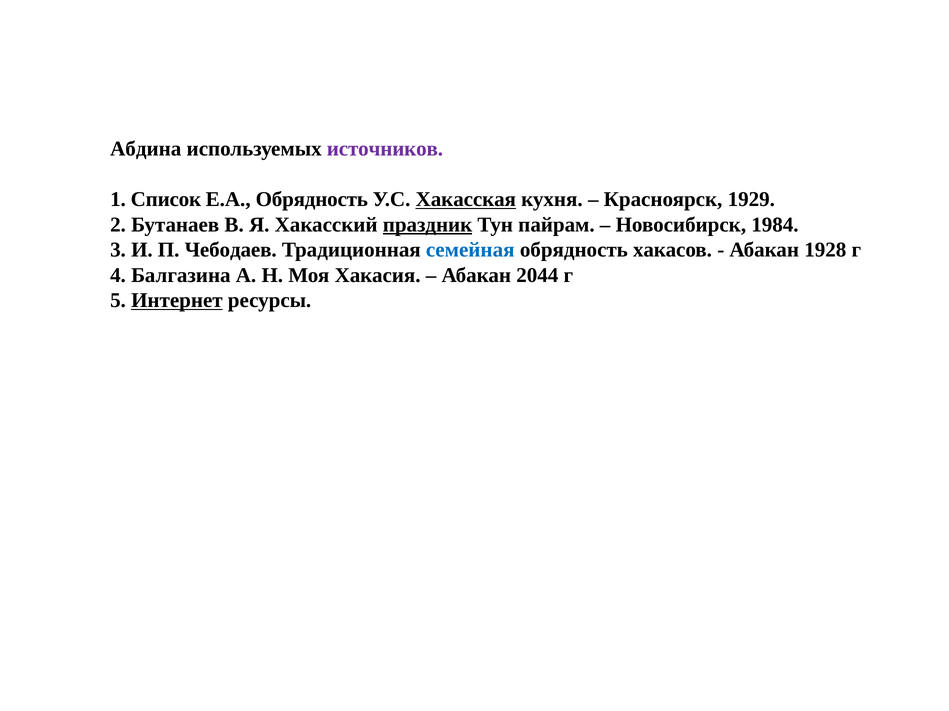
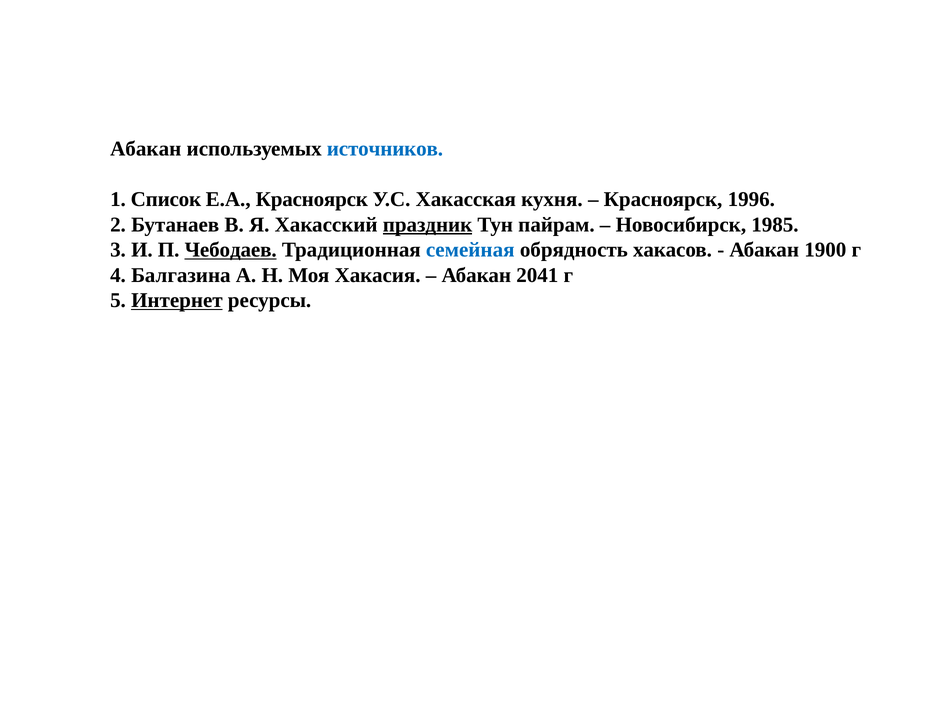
Абдина: Абдина -> Абакан (146, 149)
источников colour: purple -> blue (385, 149)
Е.А Обрядность: Обрядность -> Красноярск (312, 200)
Хакасская underline: present -> none (466, 200)
1929: 1929 -> 1996 (751, 200)
1984: 1984 -> 1985 (775, 225)
Чебодаев underline: none -> present (231, 250)
1928: 1928 -> 1900 (825, 250)
2044: 2044 -> 2041 (537, 275)
